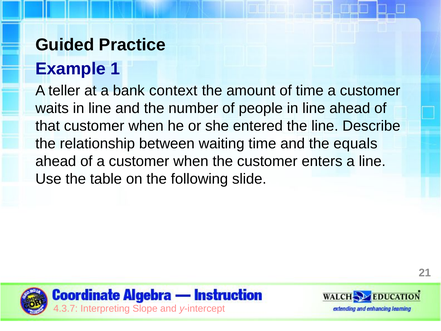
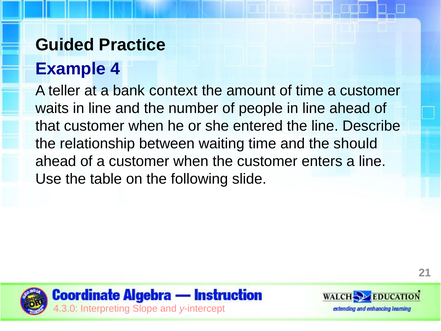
1: 1 -> 4 (115, 69)
equals: equals -> should (355, 143)
4.3.7: 4.3.7 -> 4.3.0 (66, 308)
